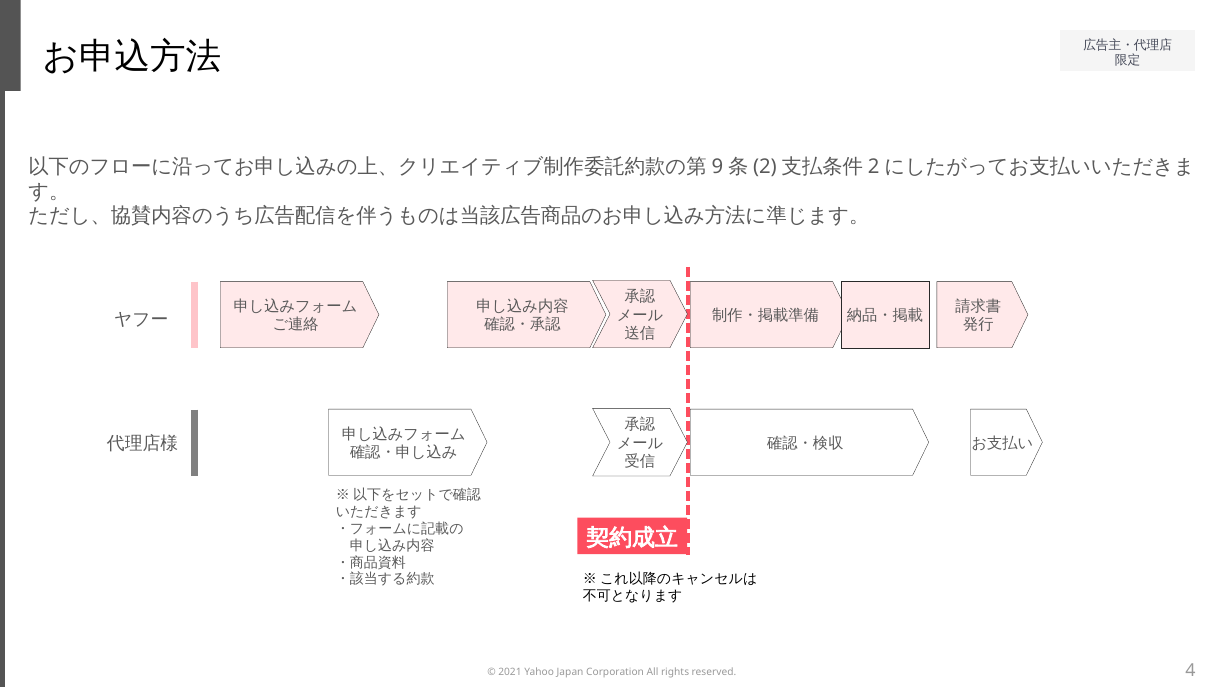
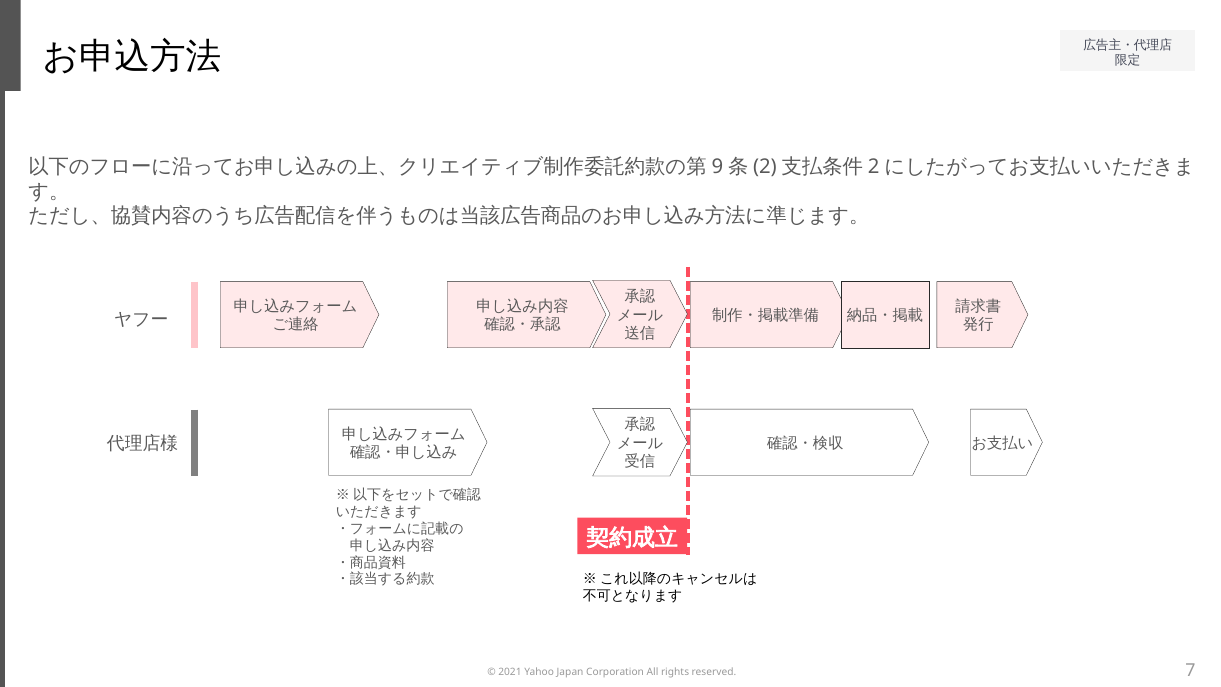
4: 4 -> 7 (1190, 670)
